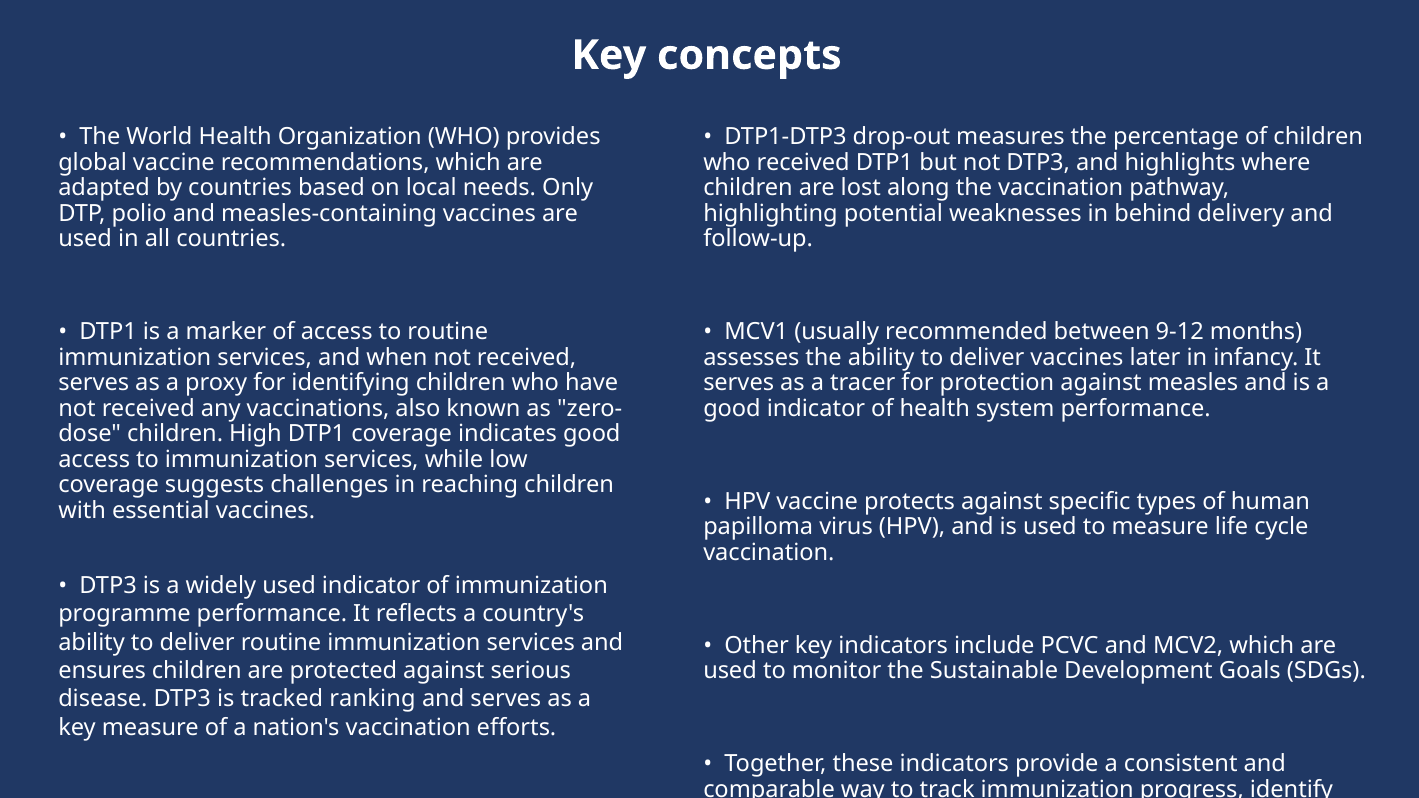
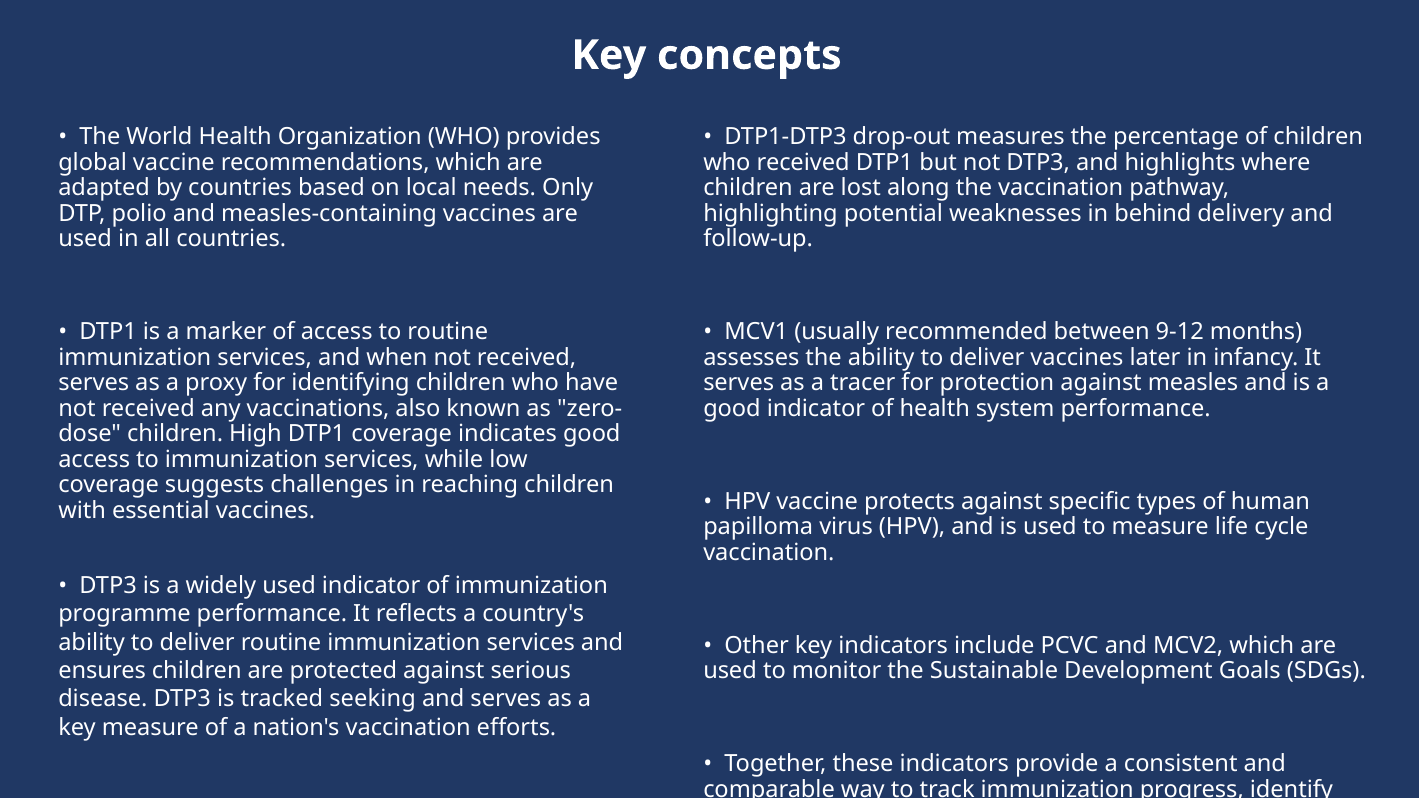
ranking: ranking -> seeking (373, 699)
